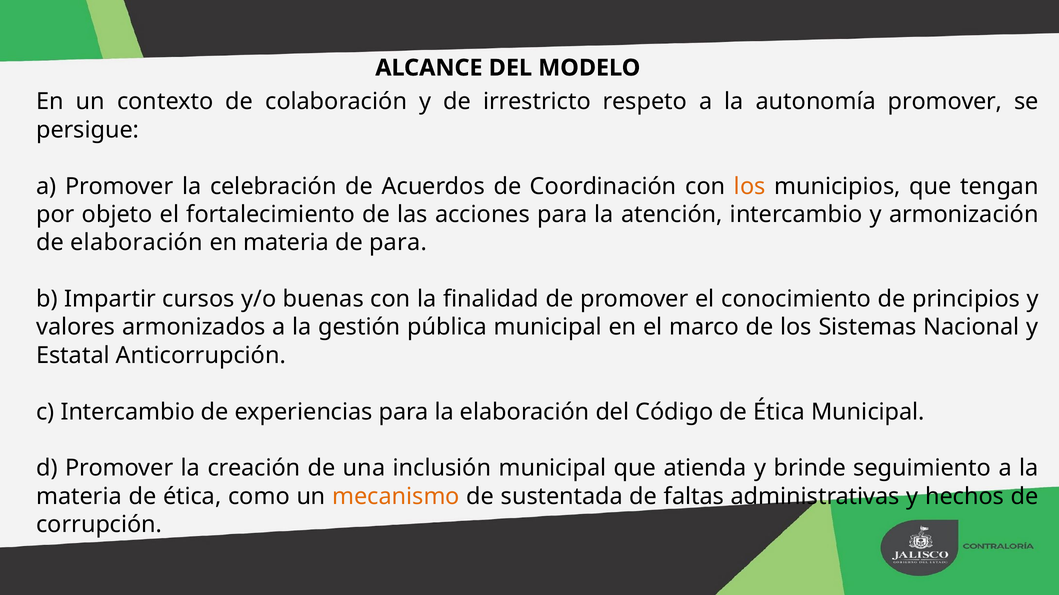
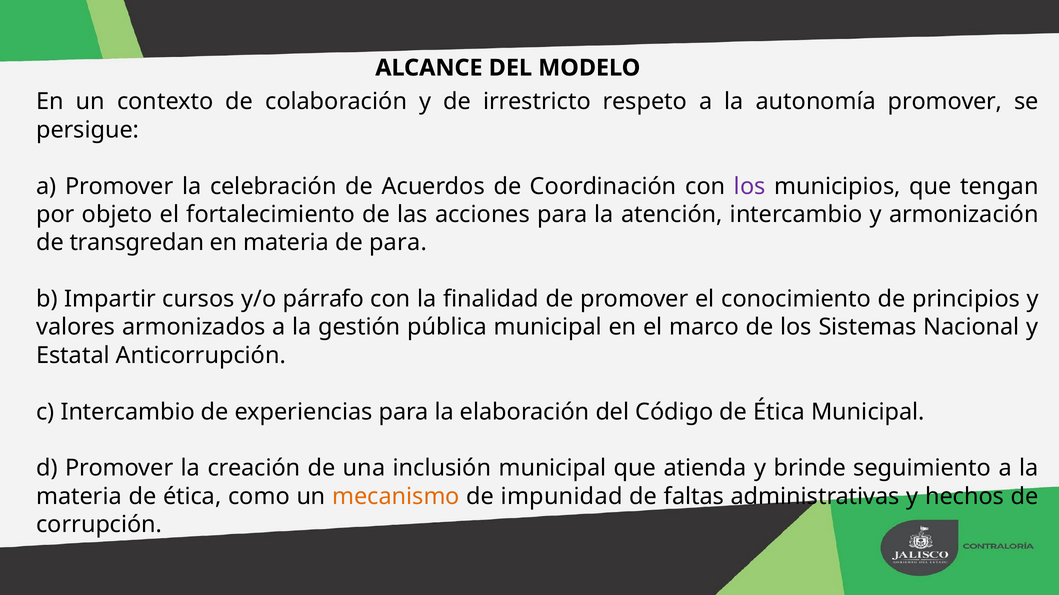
los colour: orange -> purple (750, 186)
de elaboración: elaboración -> transgredan (137, 243)
buenas: buenas -> párrafo (323, 299)
sustentada: sustentada -> impunidad (562, 497)
